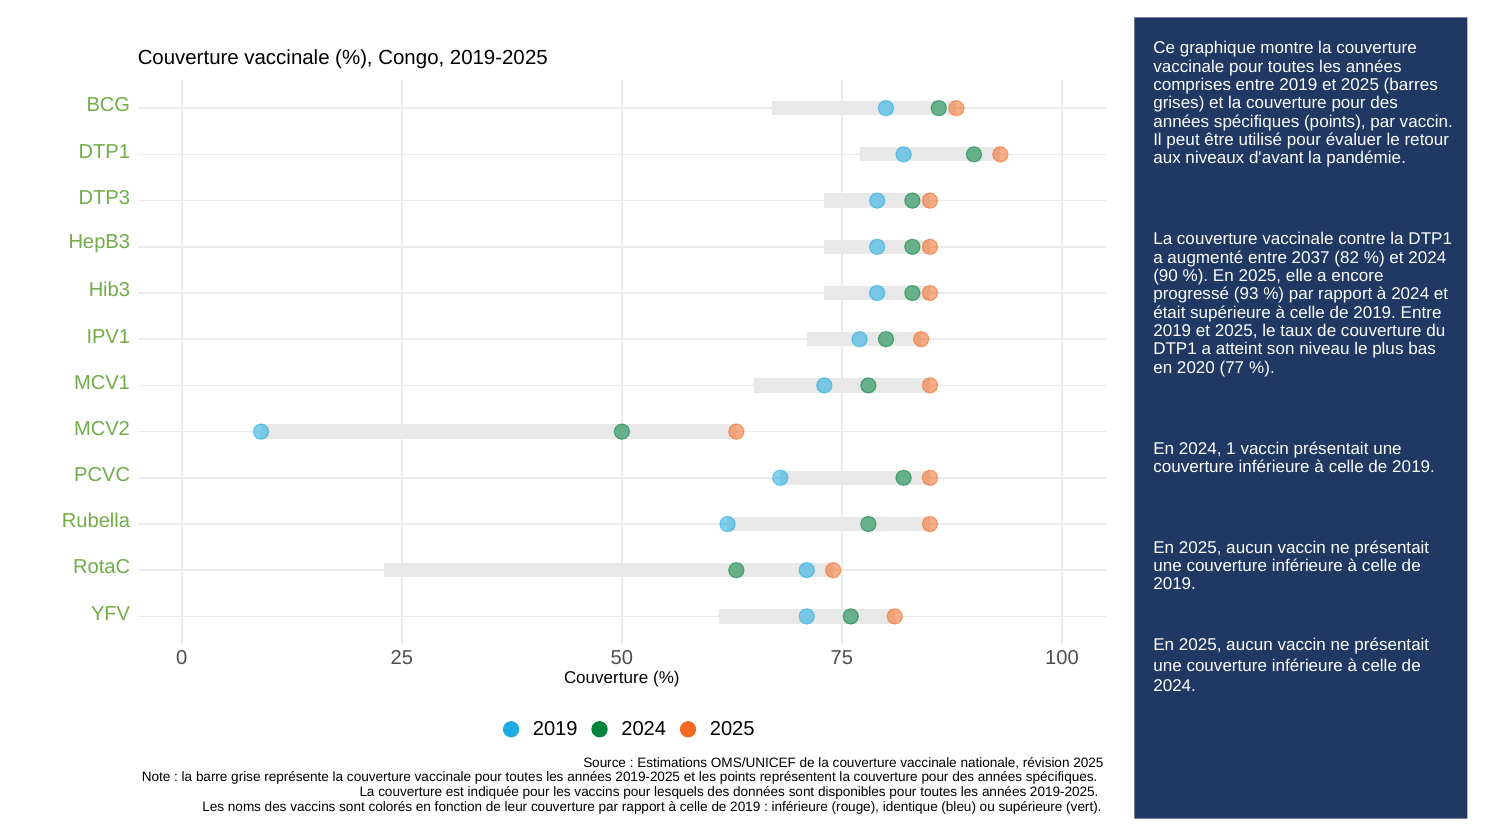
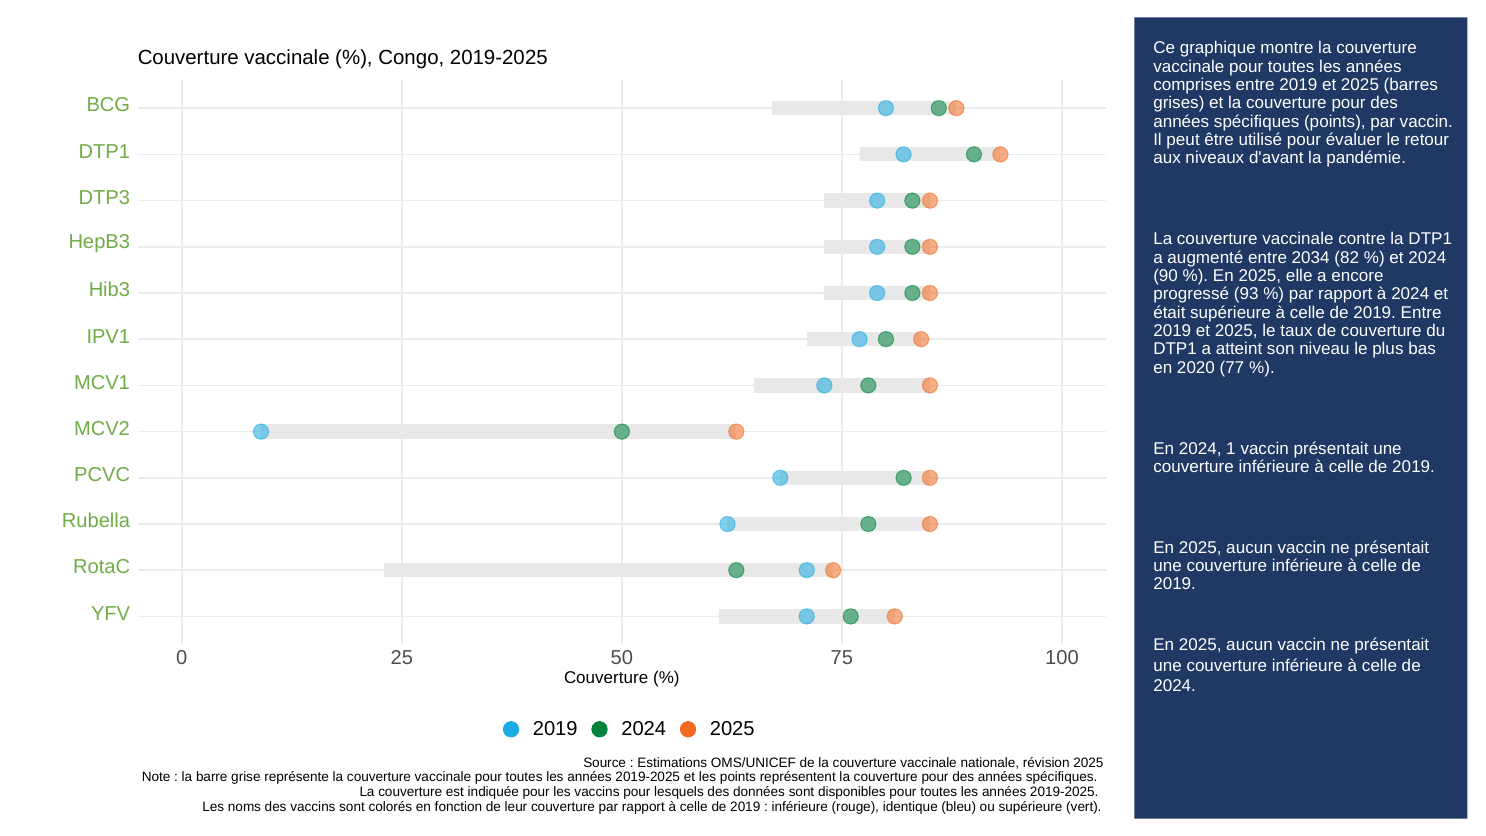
2037: 2037 -> 2034 (1311, 257)
